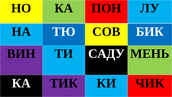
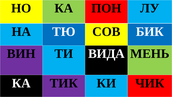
САДУ: САДУ -> ВИДА (106, 54)
